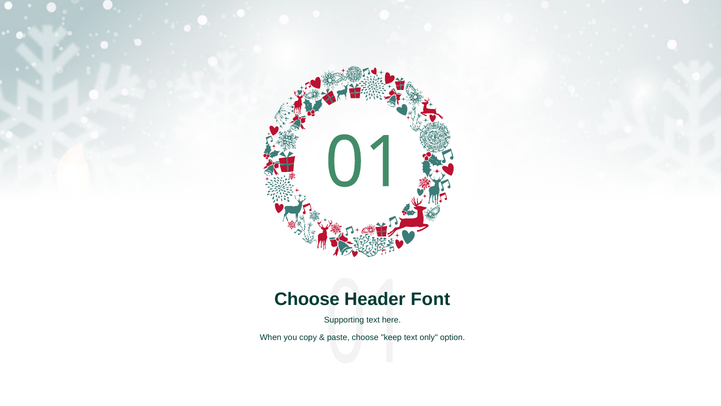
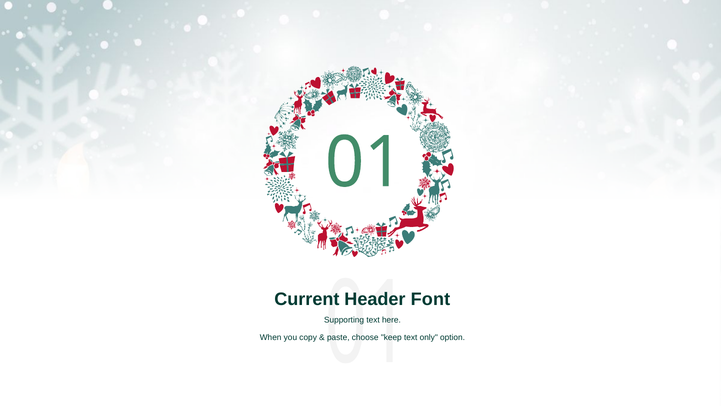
Choose: Choose -> Current (307, 299)
